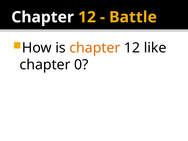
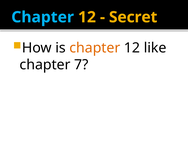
Chapter colour: white -> light blue (43, 17)
Battle: Battle -> Secret (133, 17)
0: 0 -> 7 (81, 65)
